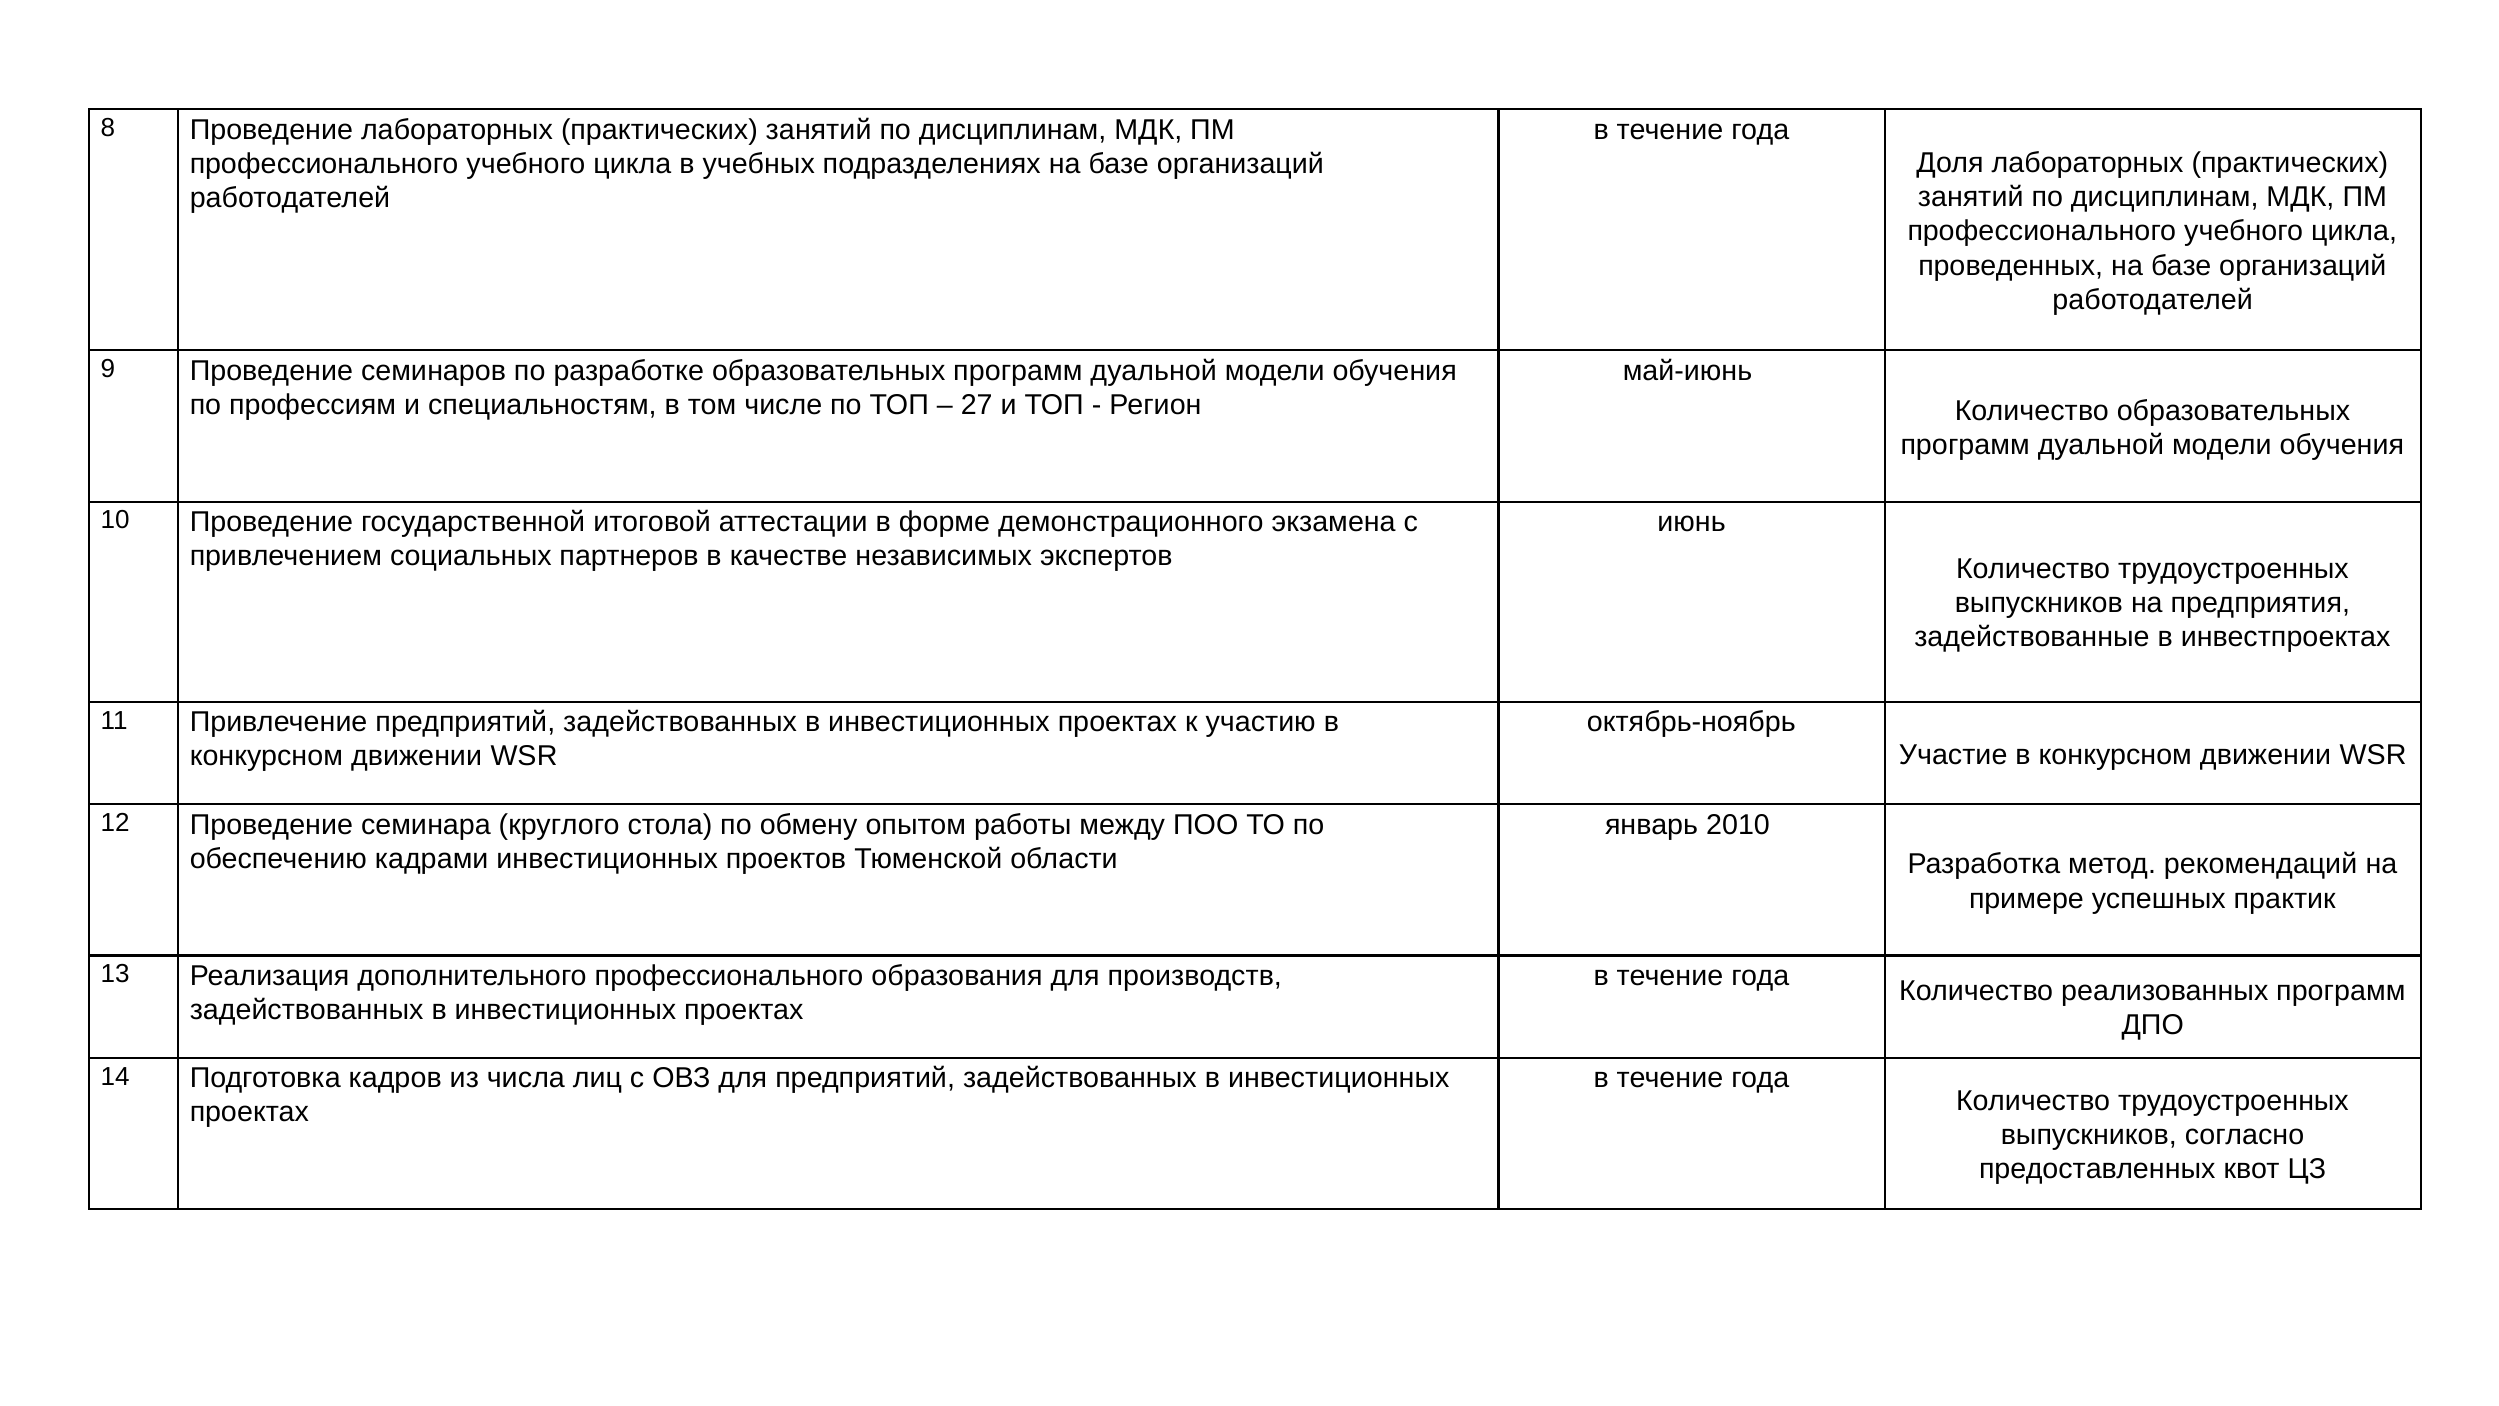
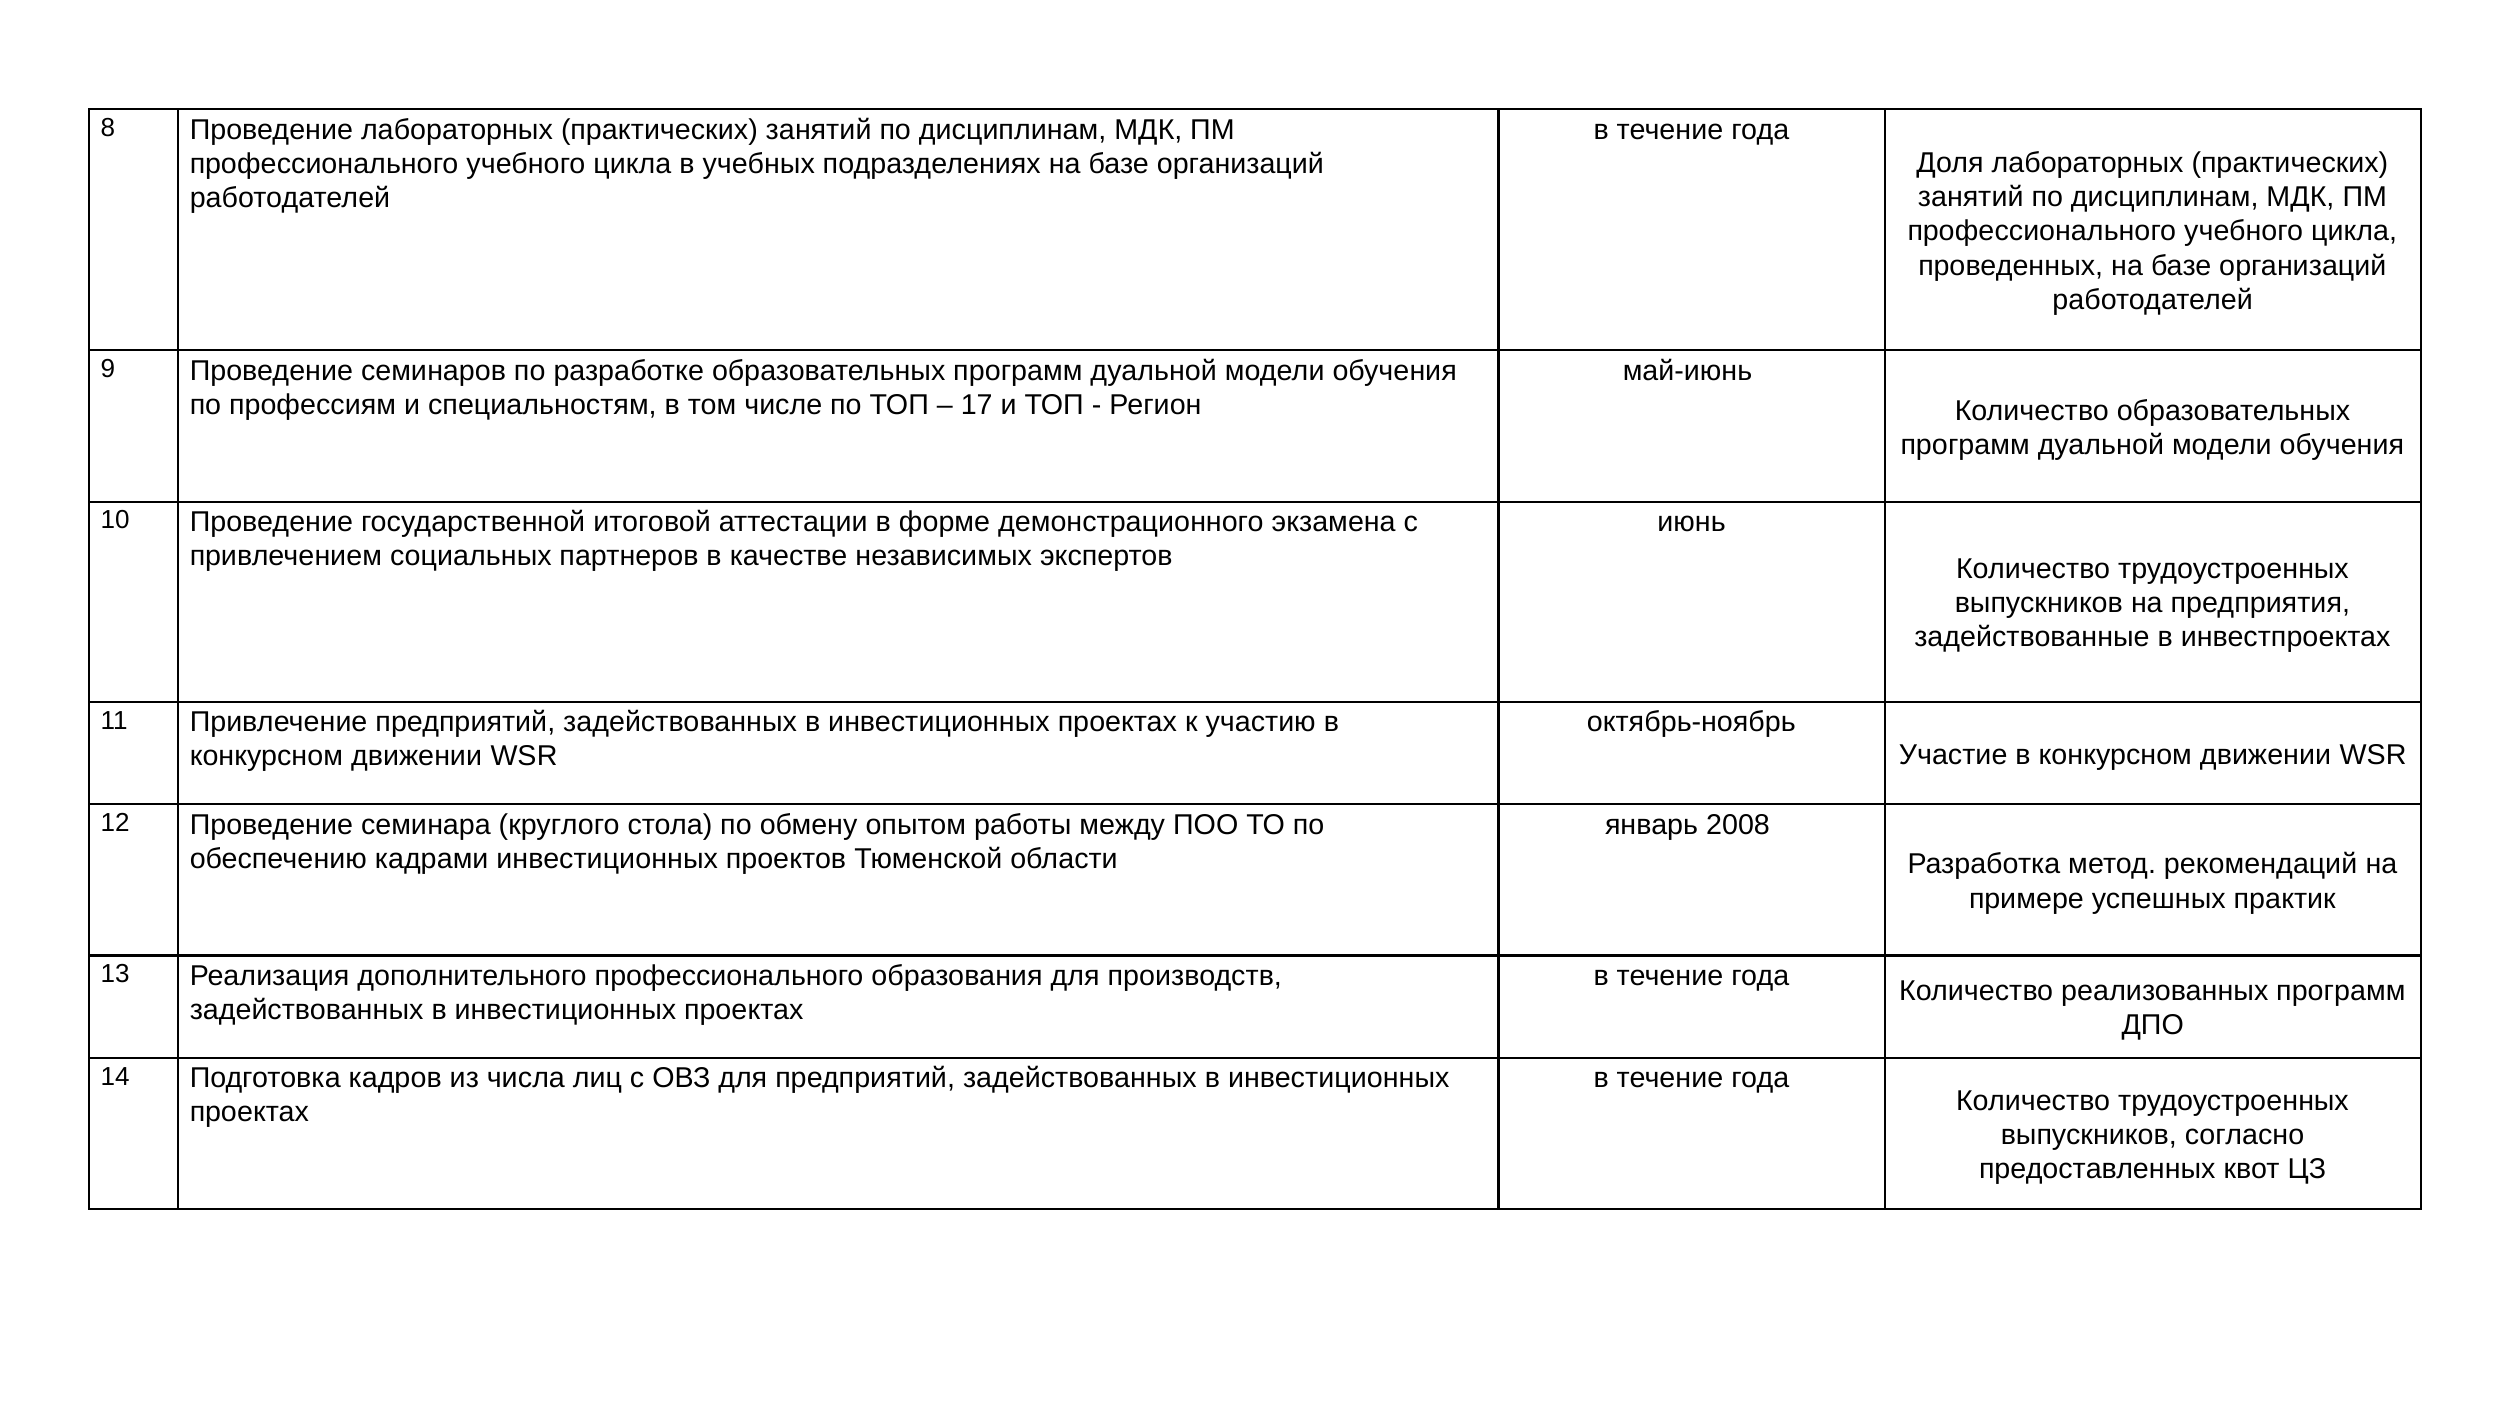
27: 27 -> 17 (977, 405)
2010: 2010 -> 2008 (1738, 825)
